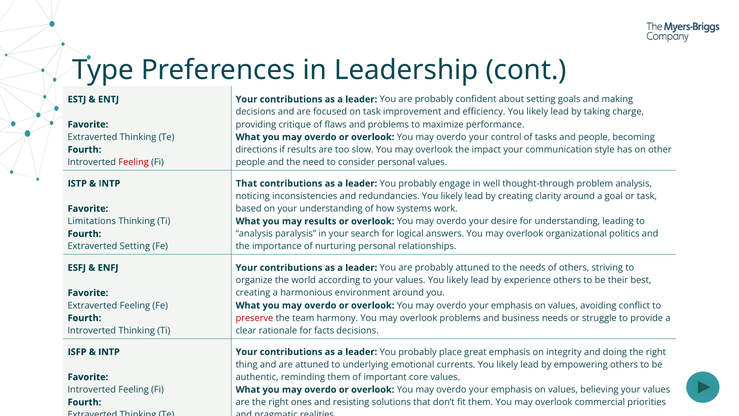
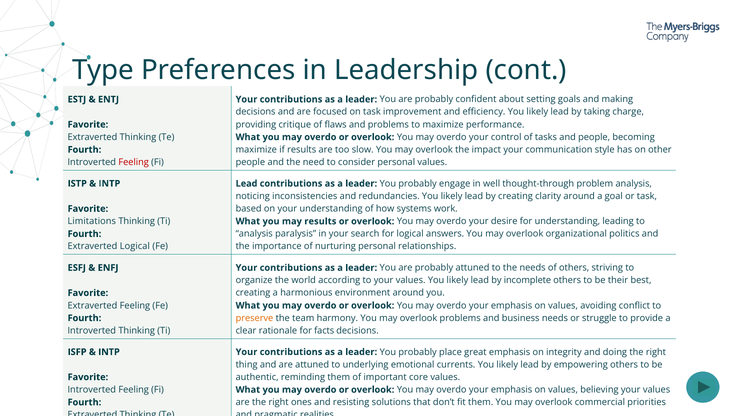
directions: directions -> maximize (256, 150)
That: That -> Lead (247, 183)
Extraverted Setting: Setting -> Logical (135, 246)
experience: experience -> incomplete (527, 280)
preserve colour: red -> orange (254, 318)
